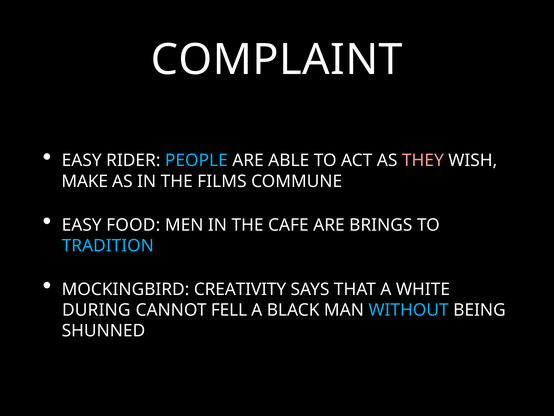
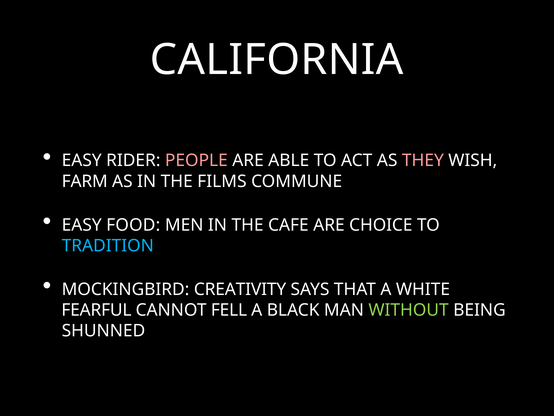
COMPLAINT: COMPLAINT -> CALIFORNIA (277, 60)
PEOPLE colour: light blue -> pink (196, 160)
MAKE: MAKE -> FARM (85, 181)
BRINGS: BRINGS -> CHOICE (381, 225)
DURING: DURING -> FEARFUL (96, 310)
WITHOUT colour: light blue -> light green (409, 310)
